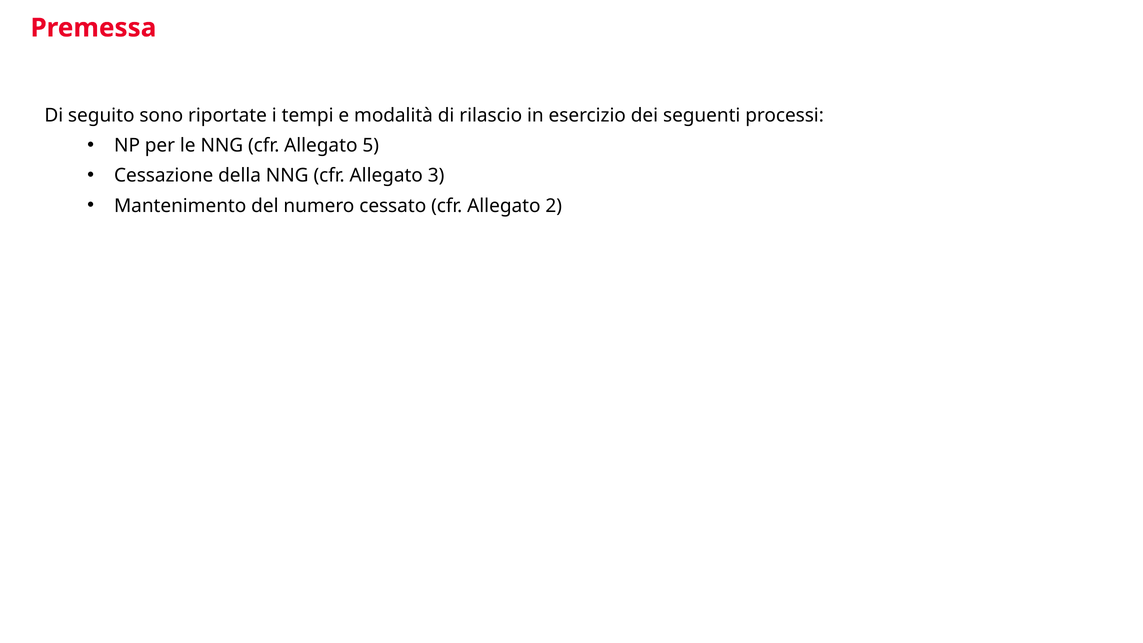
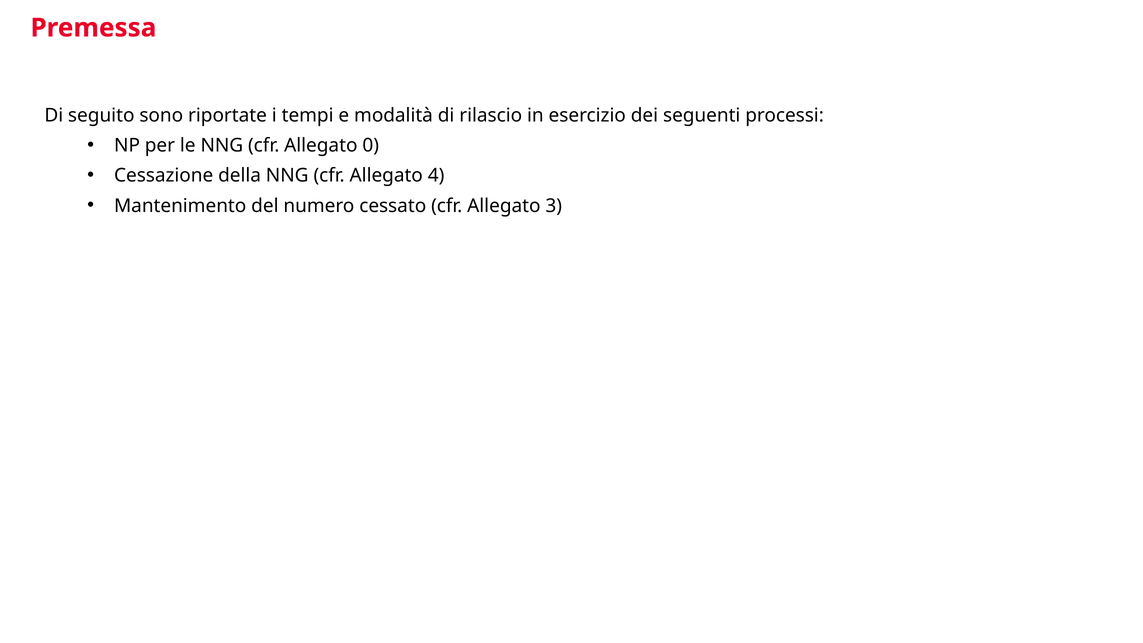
5: 5 -> 0 (371, 146)
3: 3 -> 4 (436, 176)
2: 2 -> 3 (554, 206)
